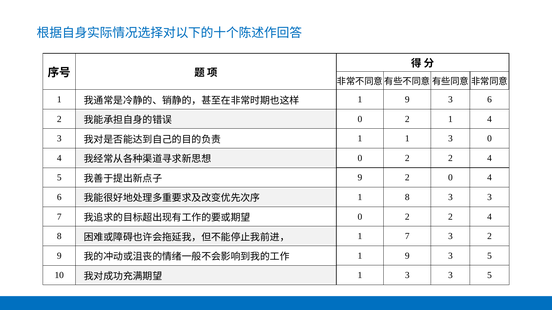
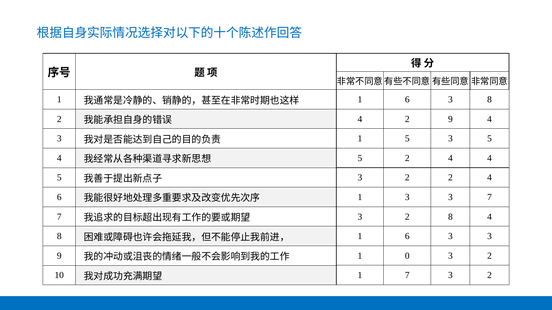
9: 9 -> 6 (407, 100)
3 6: 6 -> 8 (490, 100)
0: 0 -> 4 (360, 119)
2 1: 1 -> 9 (450, 119)
1 1: 1 -> 5 (407, 139)
3 0: 0 -> 5 (490, 139)
0: 0 -> 5 (360, 158)
2: 2 -> 4 (450, 158)
9: 9 -> 3 (360, 178)
2 0: 0 -> 2 (450, 178)
1 8: 8 -> 3 (407, 197)
3: 3 -> 7 (490, 197)
0: 0 -> 3 (360, 217)
2: 2 -> 8 (450, 217)
7: 7 -> 6 (407, 237)
2: 2 -> 3 (490, 237)
9: 9 -> 0 (407, 256)
5: 5 -> 2 (490, 256)
3: 3 -> 7 (407, 276)
5: 5 -> 2 (490, 276)
